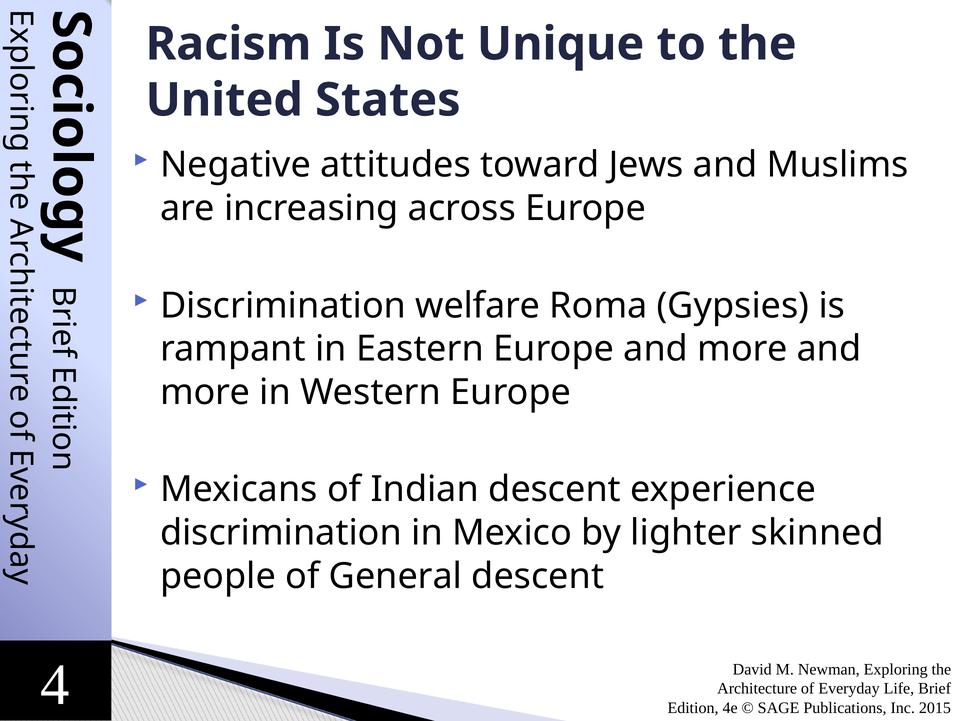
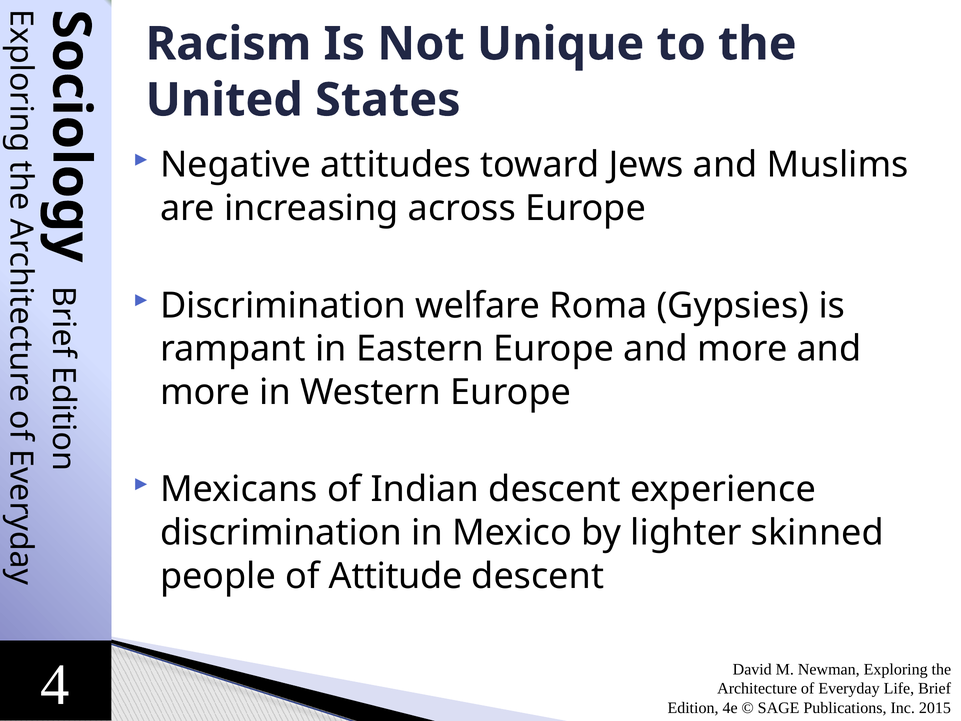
General: General -> Attitude (396, 576)
